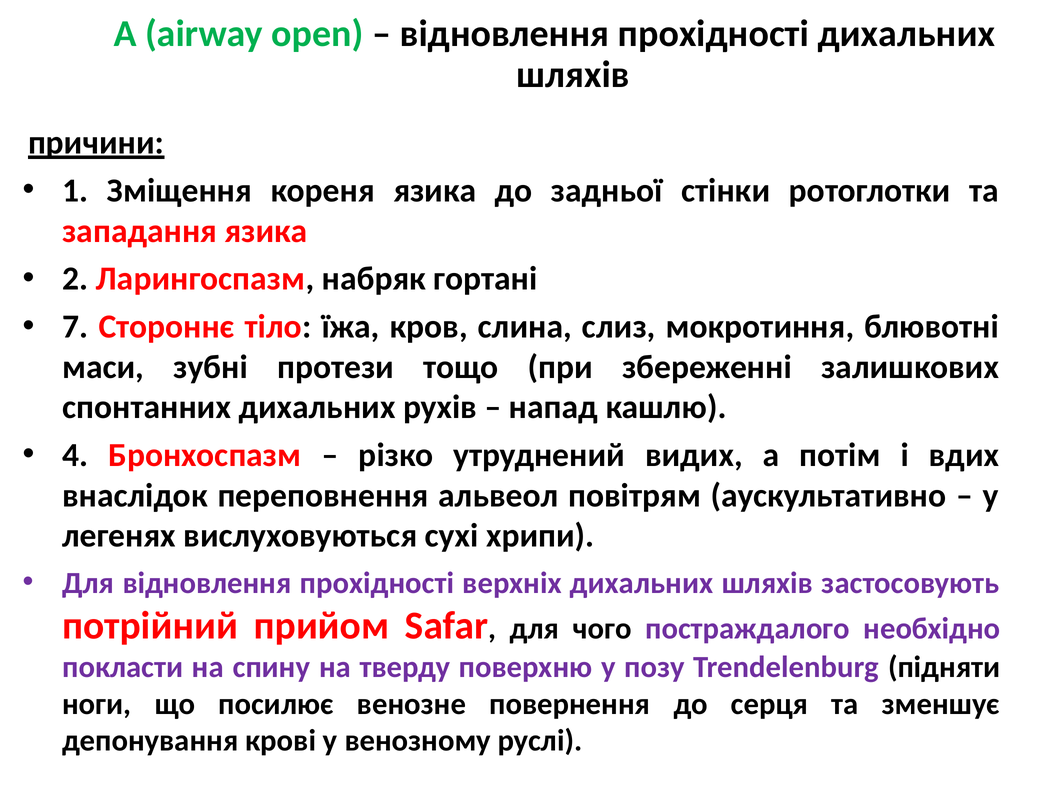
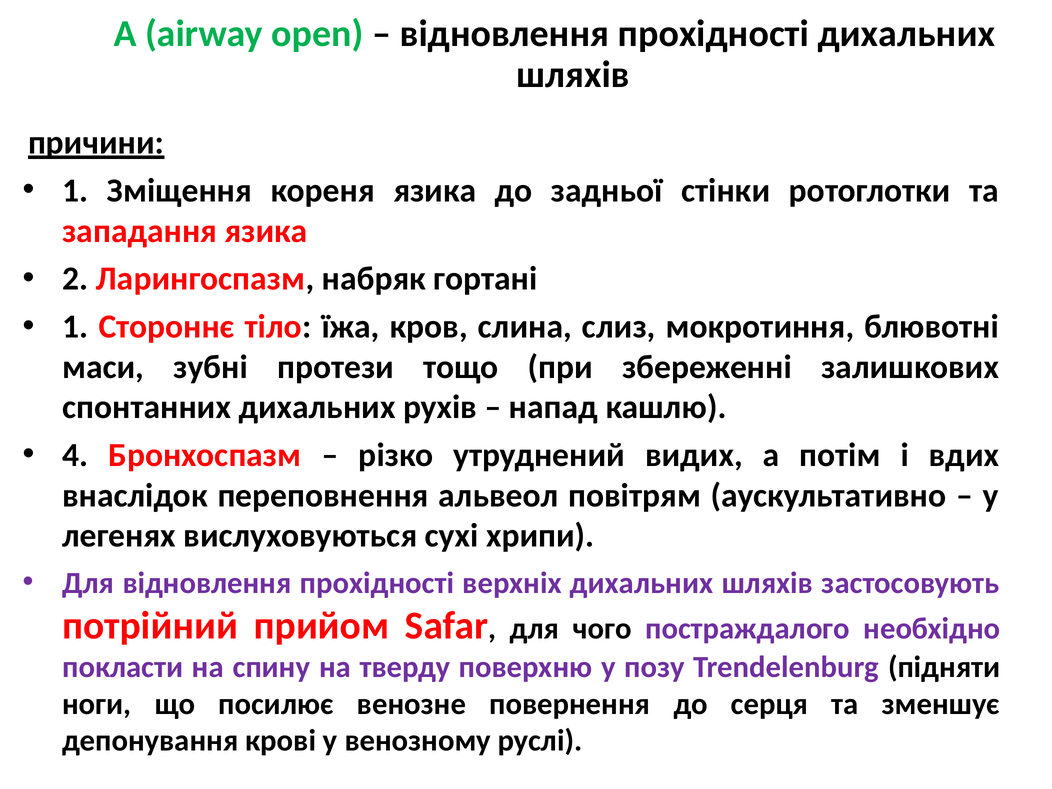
7: 7 -> 1 (75, 327)
